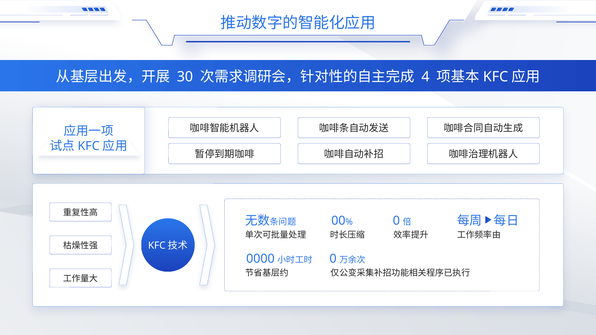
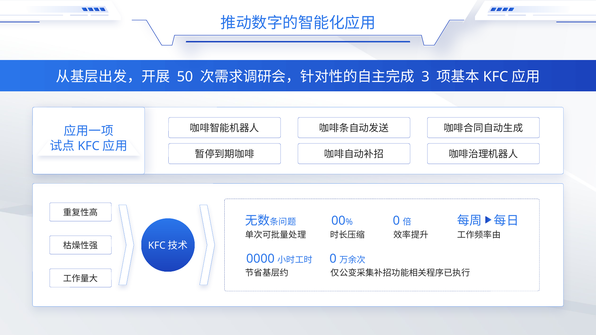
30: 30 -> 50 (185, 77)
4: 4 -> 3 (425, 77)
